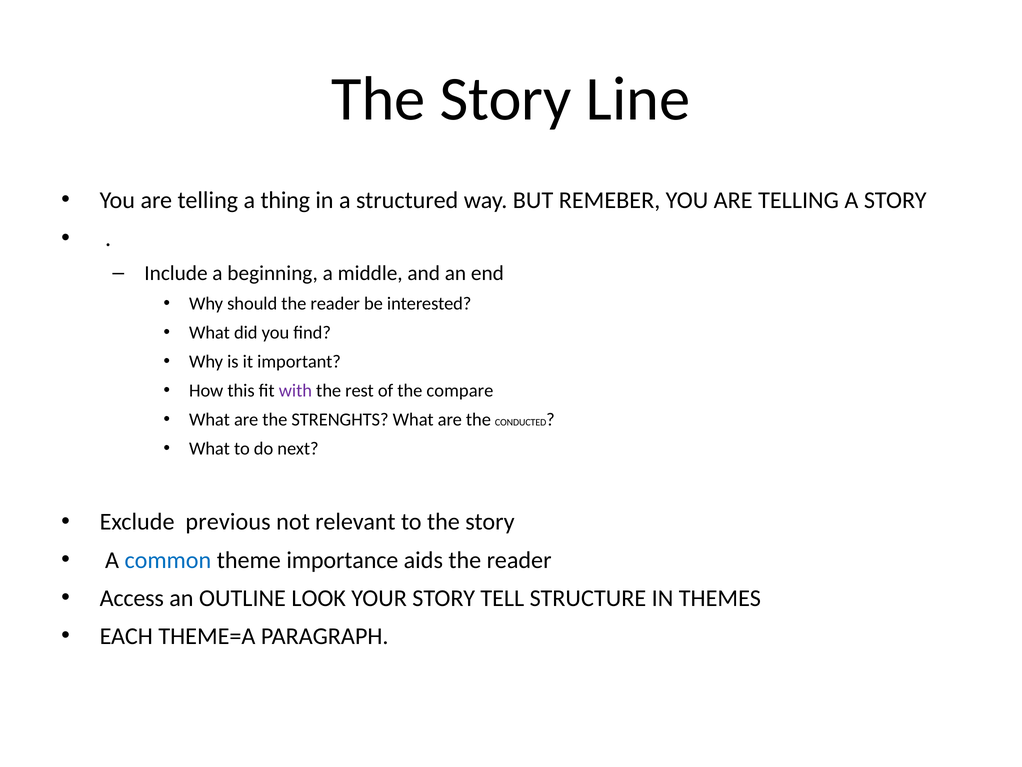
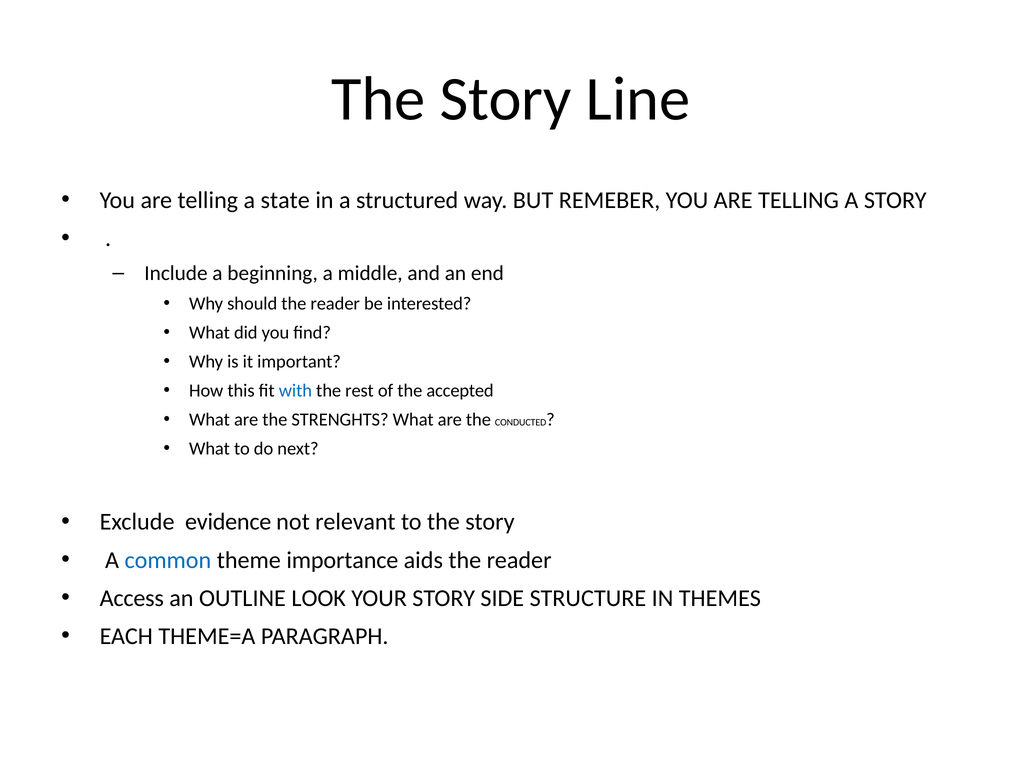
thing: thing -> state (285, 200)
with colour: purple -> blue (295, 391)
compare: compare -> accepted (460, 391)
previous: previous -> evidence (228, 522)
TELL: TELL -> SIDE (502, 598)
